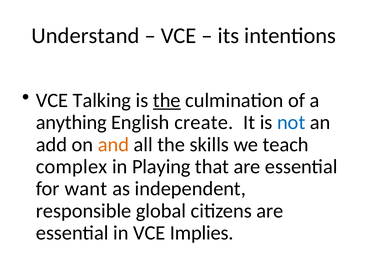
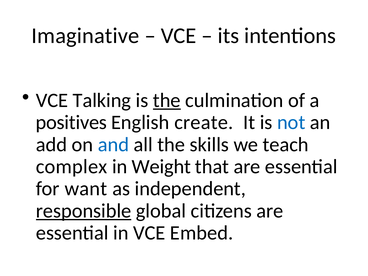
Understand: Understand -> Imaginative (85, 36)
anything: anything -> positives (71, 122)
and colour: orange -> blue (113, 145)
Playing: Playing -> Weight (161, 167)
responsible underline: none -> present (84, 211)
Implies: Implies -> Embed (202, 233)
